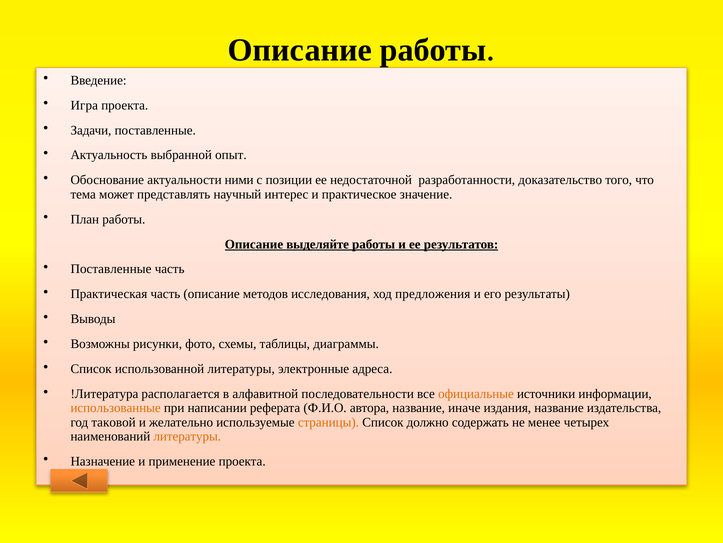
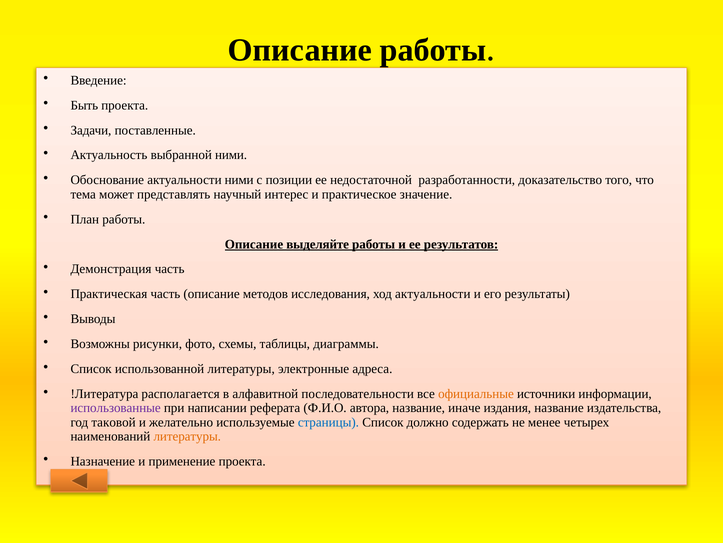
Игра: Игра -> Быть (84, 105)
выбранной опыт: опыт -> ними (231, 155)
Поставленные: Поставленные -> Демонстрация (111, 269)
ход предложения: предложения -> актуальности (433, 294)
использованные colour: orange -> purple (116, 408)
страницы colour: orange -> blue (328, 422)
